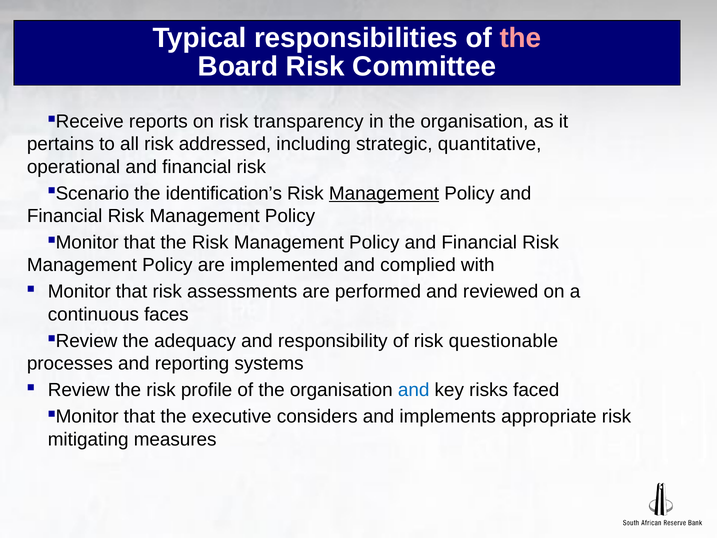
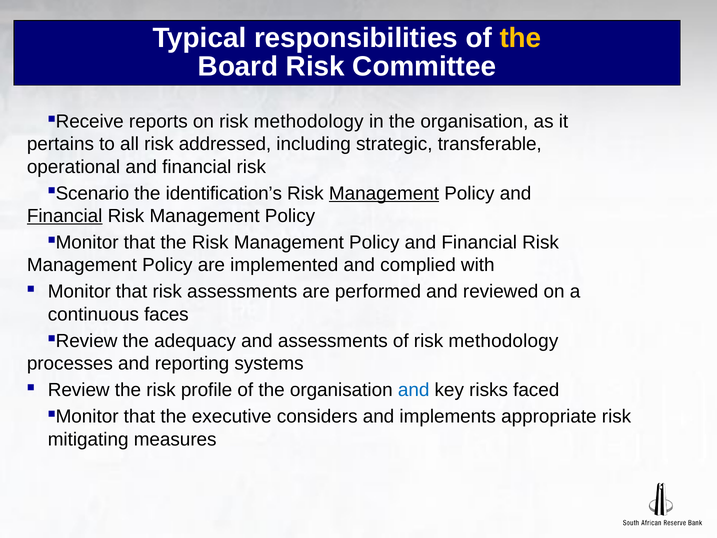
the colour: pink -> yellow (520, 38)
on risk transparency: transparency -> methodology (309, 121)
quantitative: quantitative -> transferable (490, 144)
Financial underline: none -> present (65, 216)
and responsibility: responsibility -> assessments (333, 341)
of risk questionable: questionable -> methodology (503, 341)
